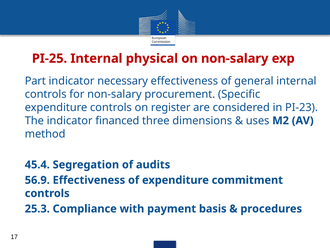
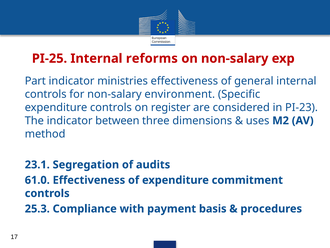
physical: physical -> reforms (152, 58)
necessary: necessary -> ministries (123, 81)
procurement: procurement -> environment (180, 94)
financed: financed -> between (117, 120)
45.4: 45.4 -> 23.1 (37, 164)
56.9: 56.9 -> 61.0 (37, 180)
